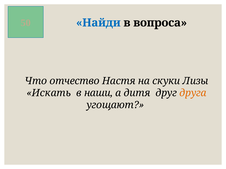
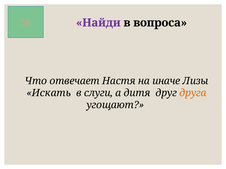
Найди colour: blue -> purple (98, 23)
отчество: отчество -> отвечает (75, 81)
скуки: скуки -> иначе (166, 81)
наши: наши -> слуги (99, 93)
